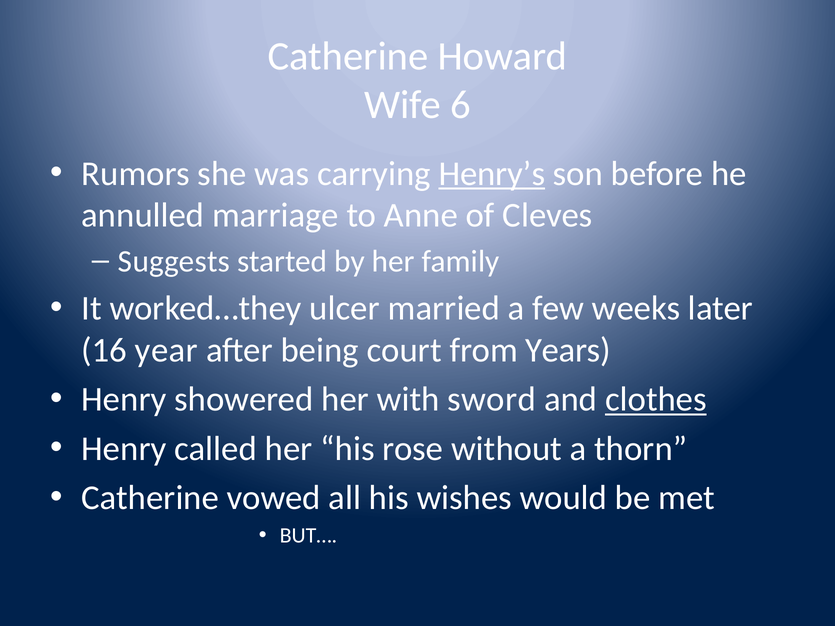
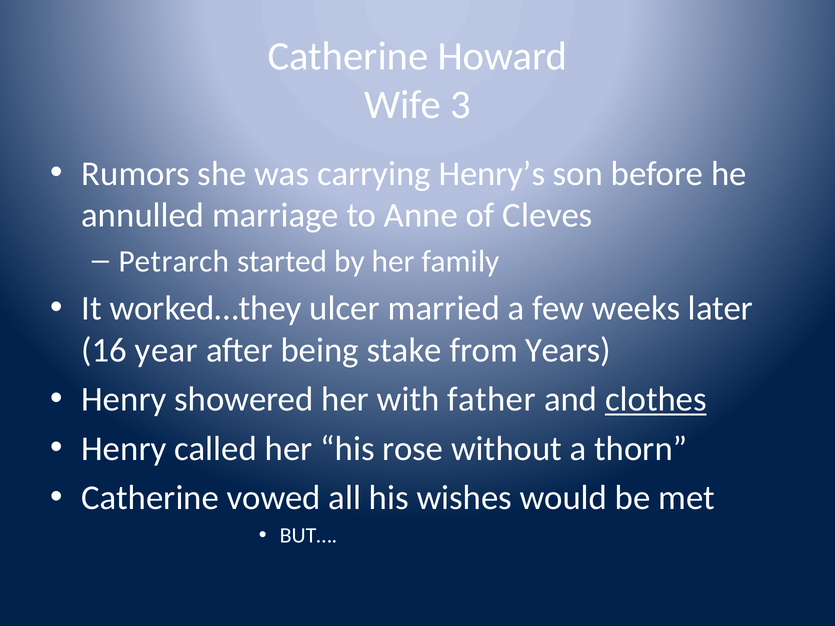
6: 6 -> 3 (460, 105)
Henry’s underline: present -> none (492, 174)
Suggests: Suggests -> Petrarch (174, 261)
court: court -> stake (404, 350)
sword: sword -> father (492, 400)
